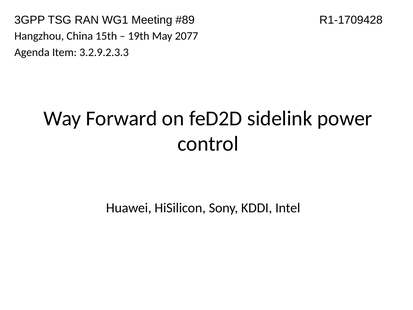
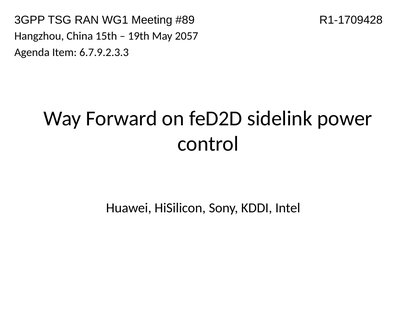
2077: 2077 -> 2057 (187, 36)
3.2.9.2.3.3: 3.2.9.2.3.3 -> 6.7.9.2.3.3 (104, 52)
